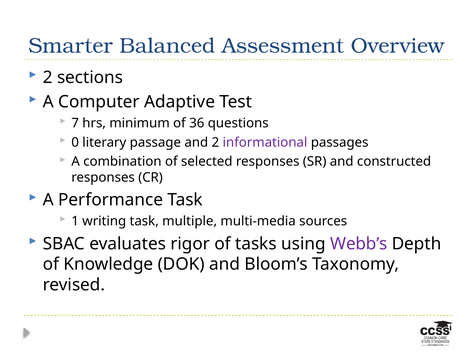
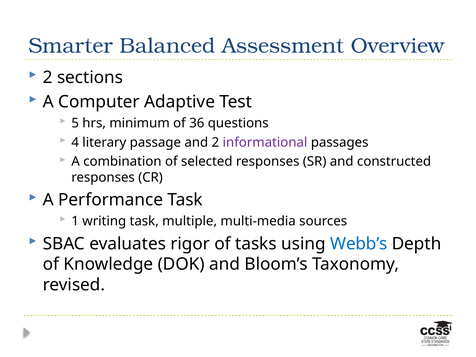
7: 7 -> 5 (75, 123)
0: 0 -> 4 (75, 142)
Webb’s colour: purple -> blue (359, 244)
